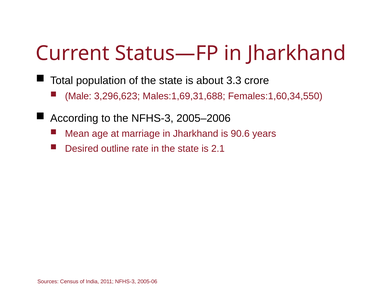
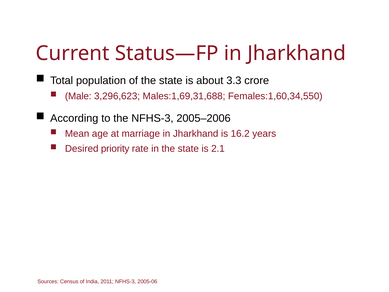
90.6: 90.6 -> 16.2 (240, 134)
outline: outline -> priority (115, 149)
